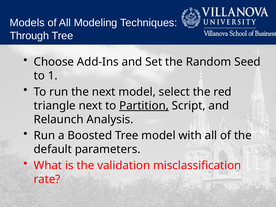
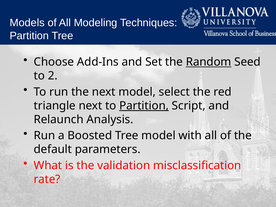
Through: Through -> Partition (29, 36)
Random underline: none -> present (209, 62)
1: 1 -> 2 (53, 76)
